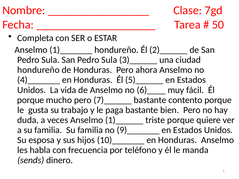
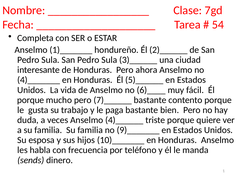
50: 50 -> 54 (218, 25)
hondureño: hondureño -> interesante (39, 70)
1)______: 1)______ -> 4)______ (124, 120)
